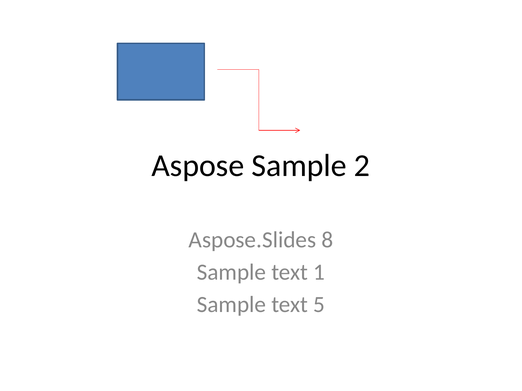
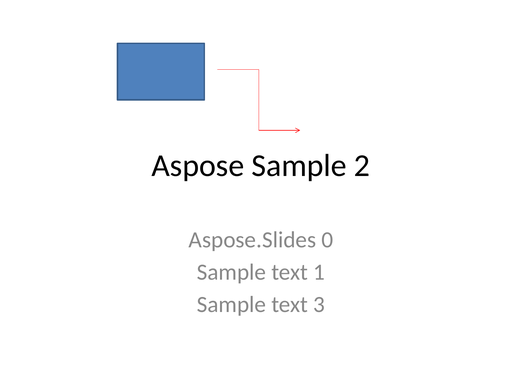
8: 8 -> 0 (327, 240)
5: 5 -> 3 (319, 305)
